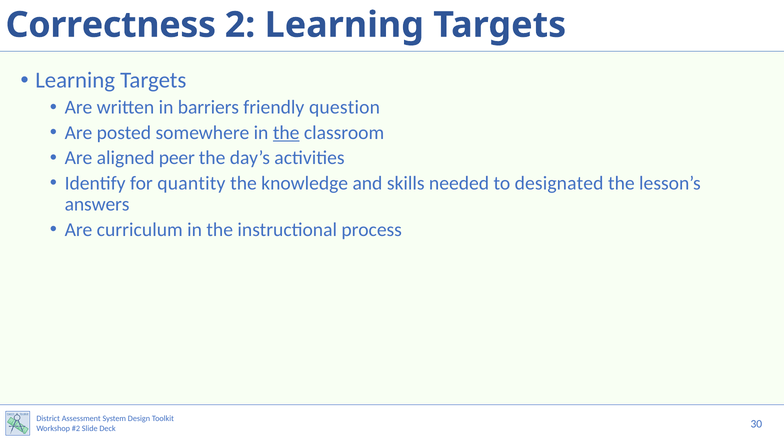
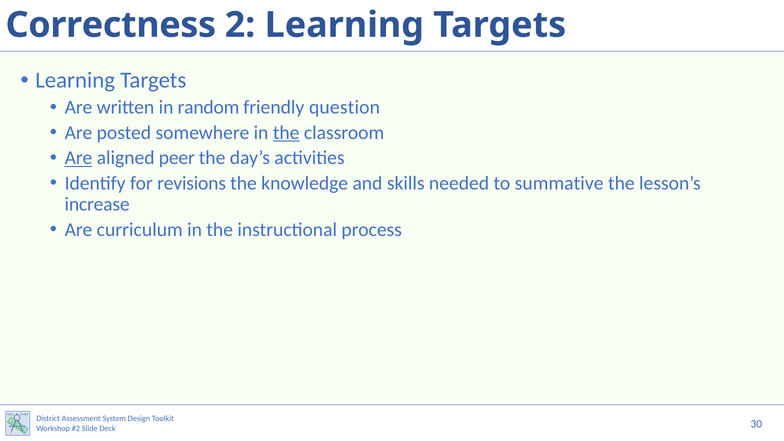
barriers: barriers -> random (208, 107)
Are underline: none -> present (79, 158)
quantity: quantity -> revisions (192, 183)
designated: designated -> summative (559, 183)
answers: answers -> increase (97, 204)
